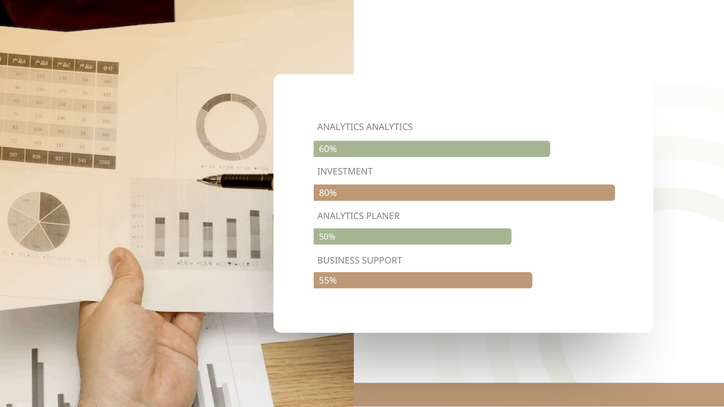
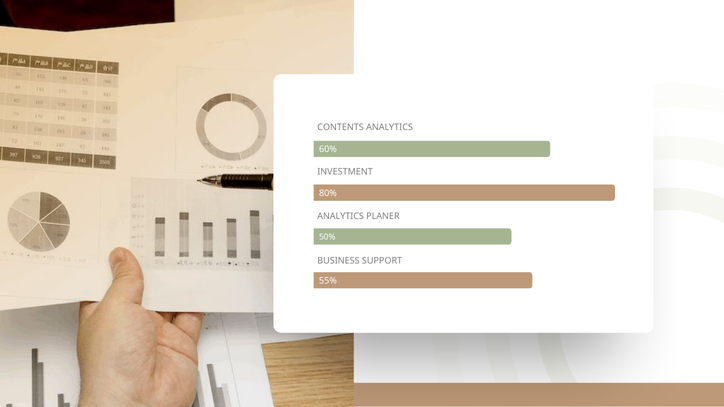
ANALYTICS: ANALYTICS -> CONTENTS (341, 127)
